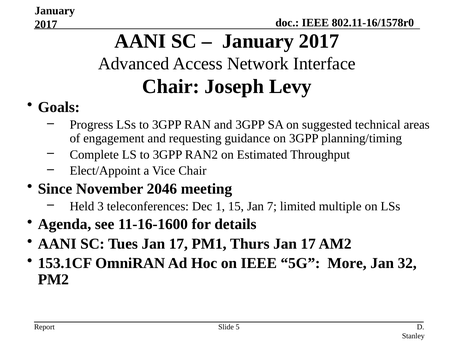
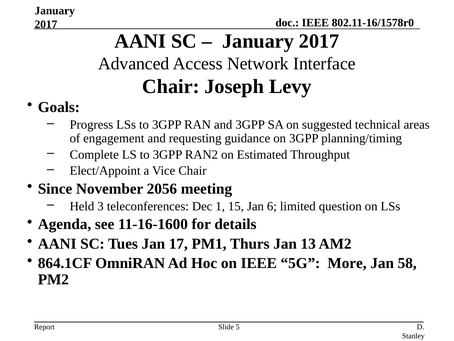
2046: 2046 -> 2056 (162, 188)
7: 7 -> 6 (272, 206)
multiple: multiple -> question (340, 206)
Thurs Jan 17: 17 -> 13 (308, 243)
153.1CF: 153.1CF -> 864.1CF (65, 263)
32: 32 -> 58 (407, 263)
